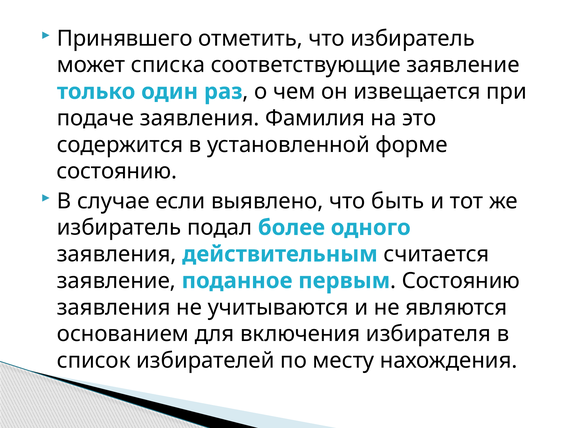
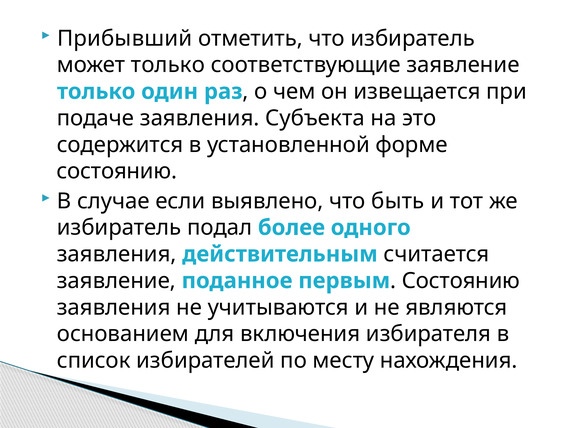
Принявшего: Принявшего -> Прибывший (125, 38)
может списка: списка -> только (168, 65)
Фамилия: Фамилия -> Субъекта (315, 118)
